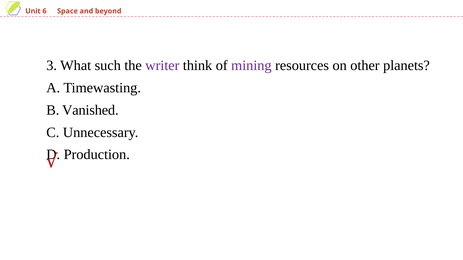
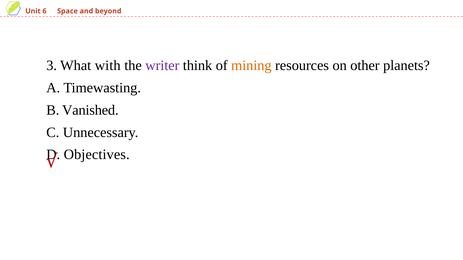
such: such -> with (108, 66)
mining colour: purple -> orange (251, 66)
Production: Production -> Objectives (97, 155)
